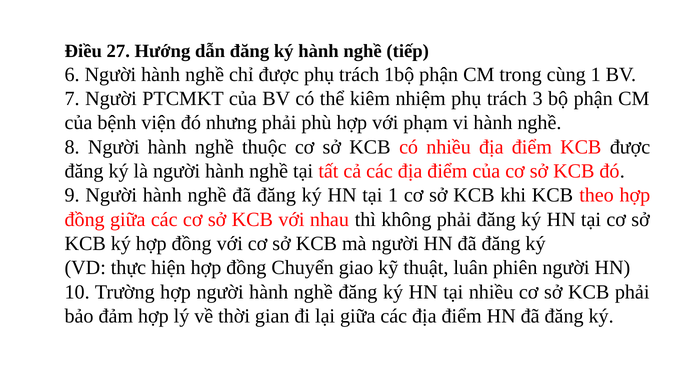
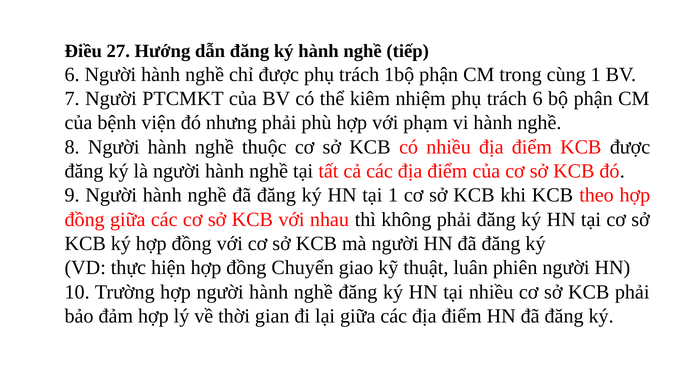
trách 3: 3 -> 6 (538, 99)
